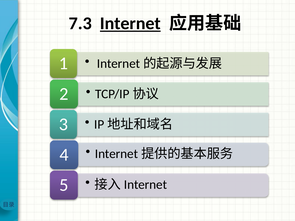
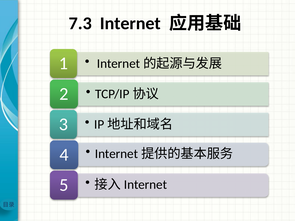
Internet underline: present -> none (130, 23)
